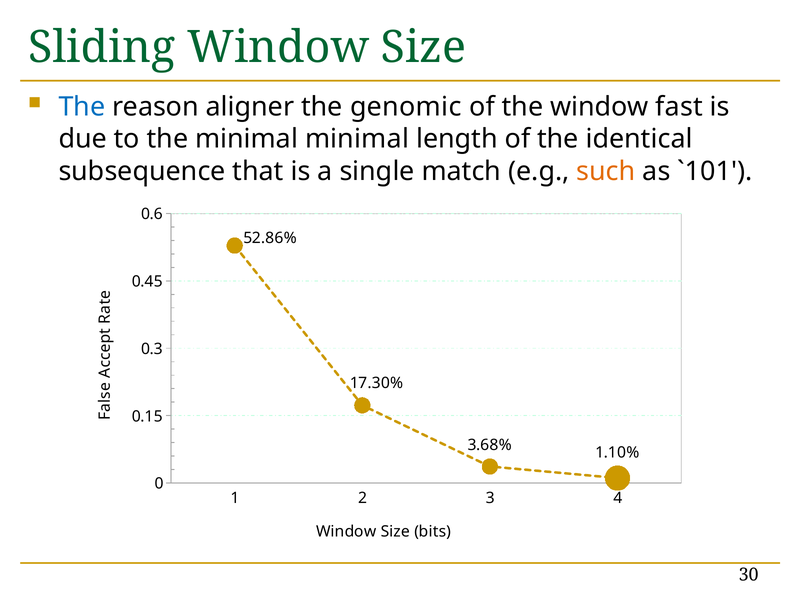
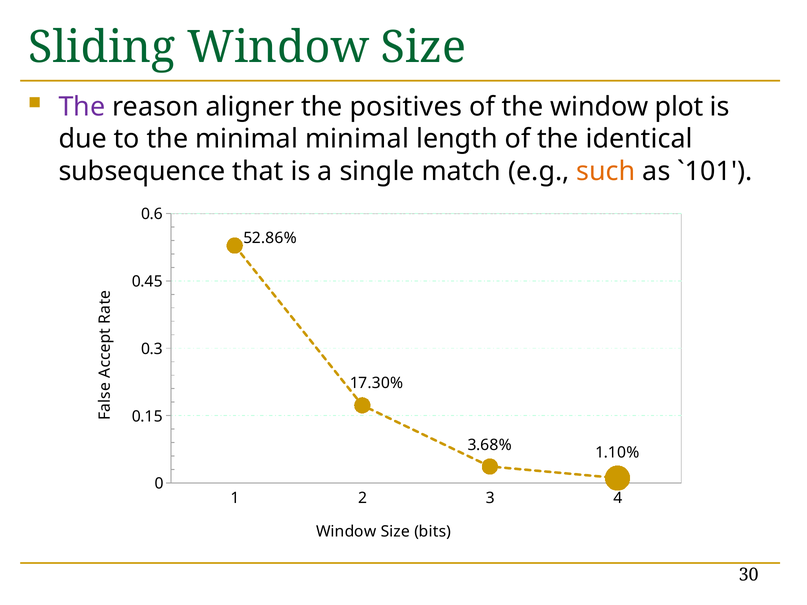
The colour: blue -> purple (82, 107)
genomic: genomic -> positives (406, 107)
fast: fast -> plot (679, 107)
